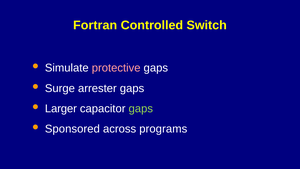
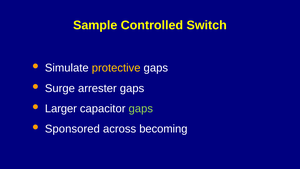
Fortran: Fortran -> Sample (95, 25)
protective colour: pink -> yellow (116, 68)
programs: programs -> becoming (163, 129)
